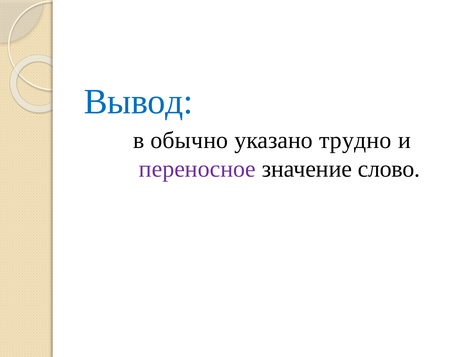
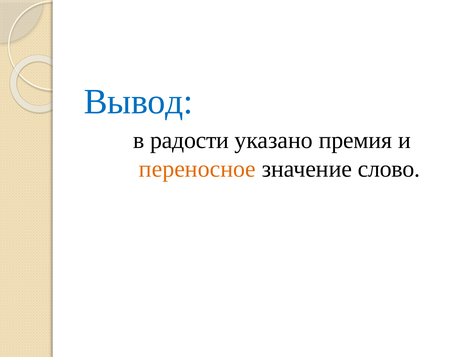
обычно: обычно -> радости (190, 140)
трудно: трудно -> премия (355, 140)
переносное colour: purple -> orange (197, 169)
